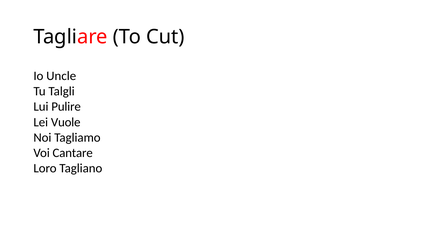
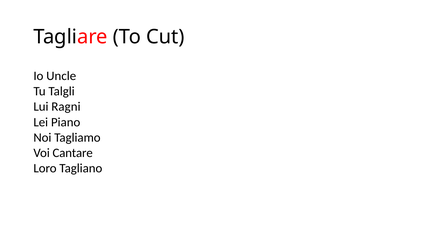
Pulire: Pulire -> Ragni (66, 107)
Vuole: Vuole -> Piano (66, 122)
